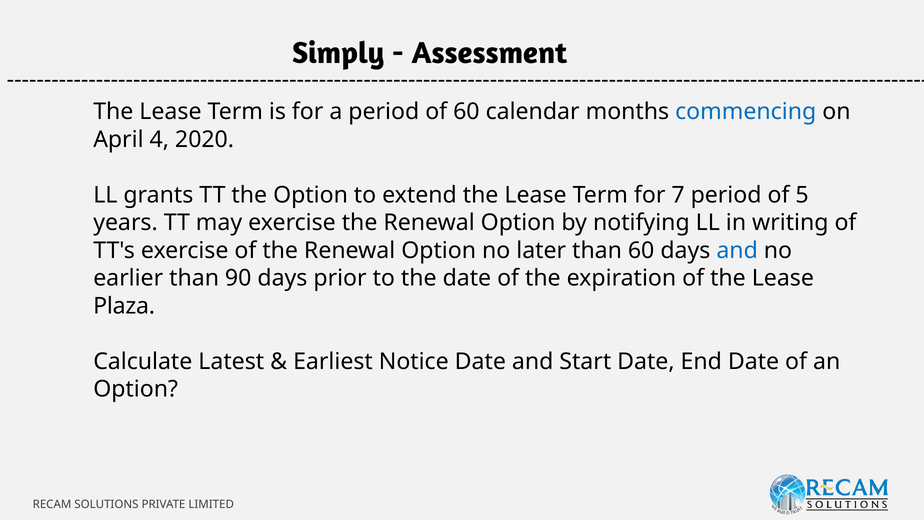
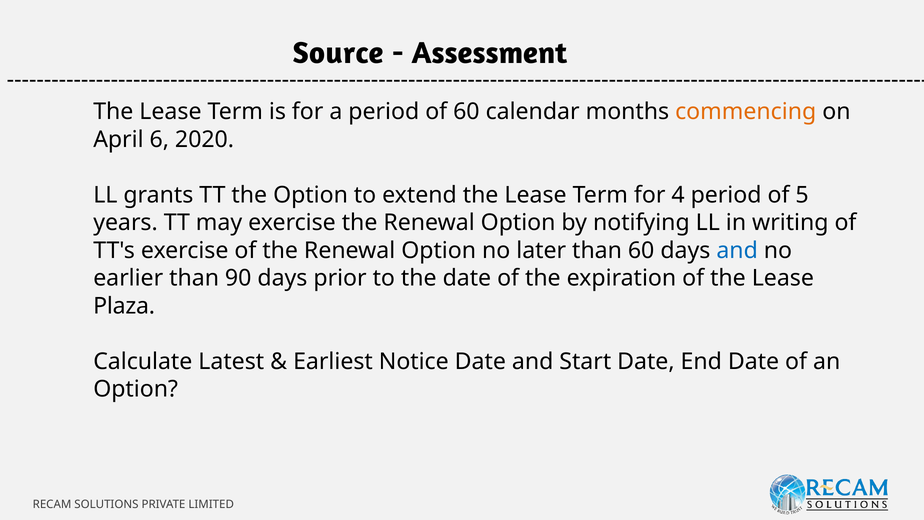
Simply: Simply -> Source (338, 53)
commencing colour: blue -> orange (746, 112)
4: 4 -> 6 (159, 139)
7: 7 -> 4 (678, 195)
